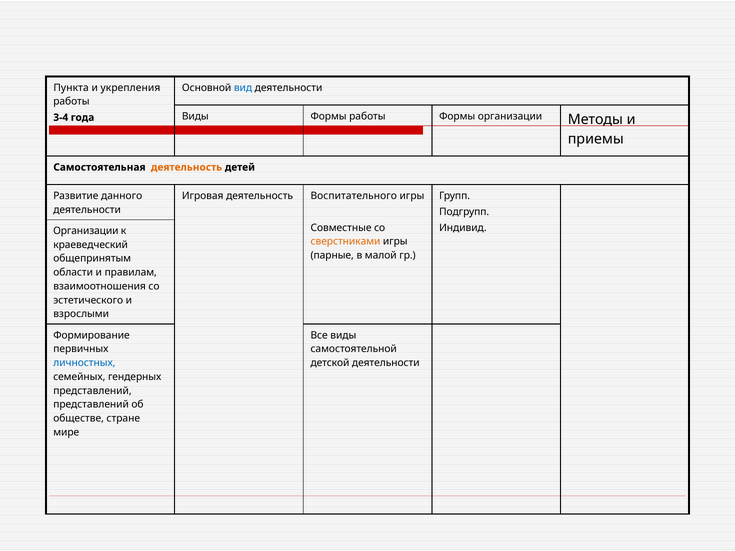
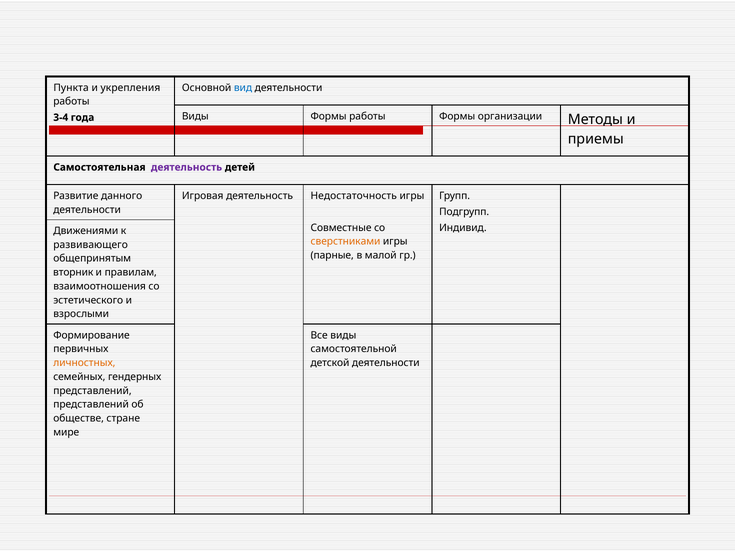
деятельность colour: orange -> purple (187, 167)
Воспитательного: Воспитательного -> Недостаточность (354, 196)
Организации: Организации -> Движениями (86, 231)
краеведческий: краеведческий -> развивающего (91, 245)
области: области -> вторник (73, 273)
личностных colour: blue -> orange (84, 363)
